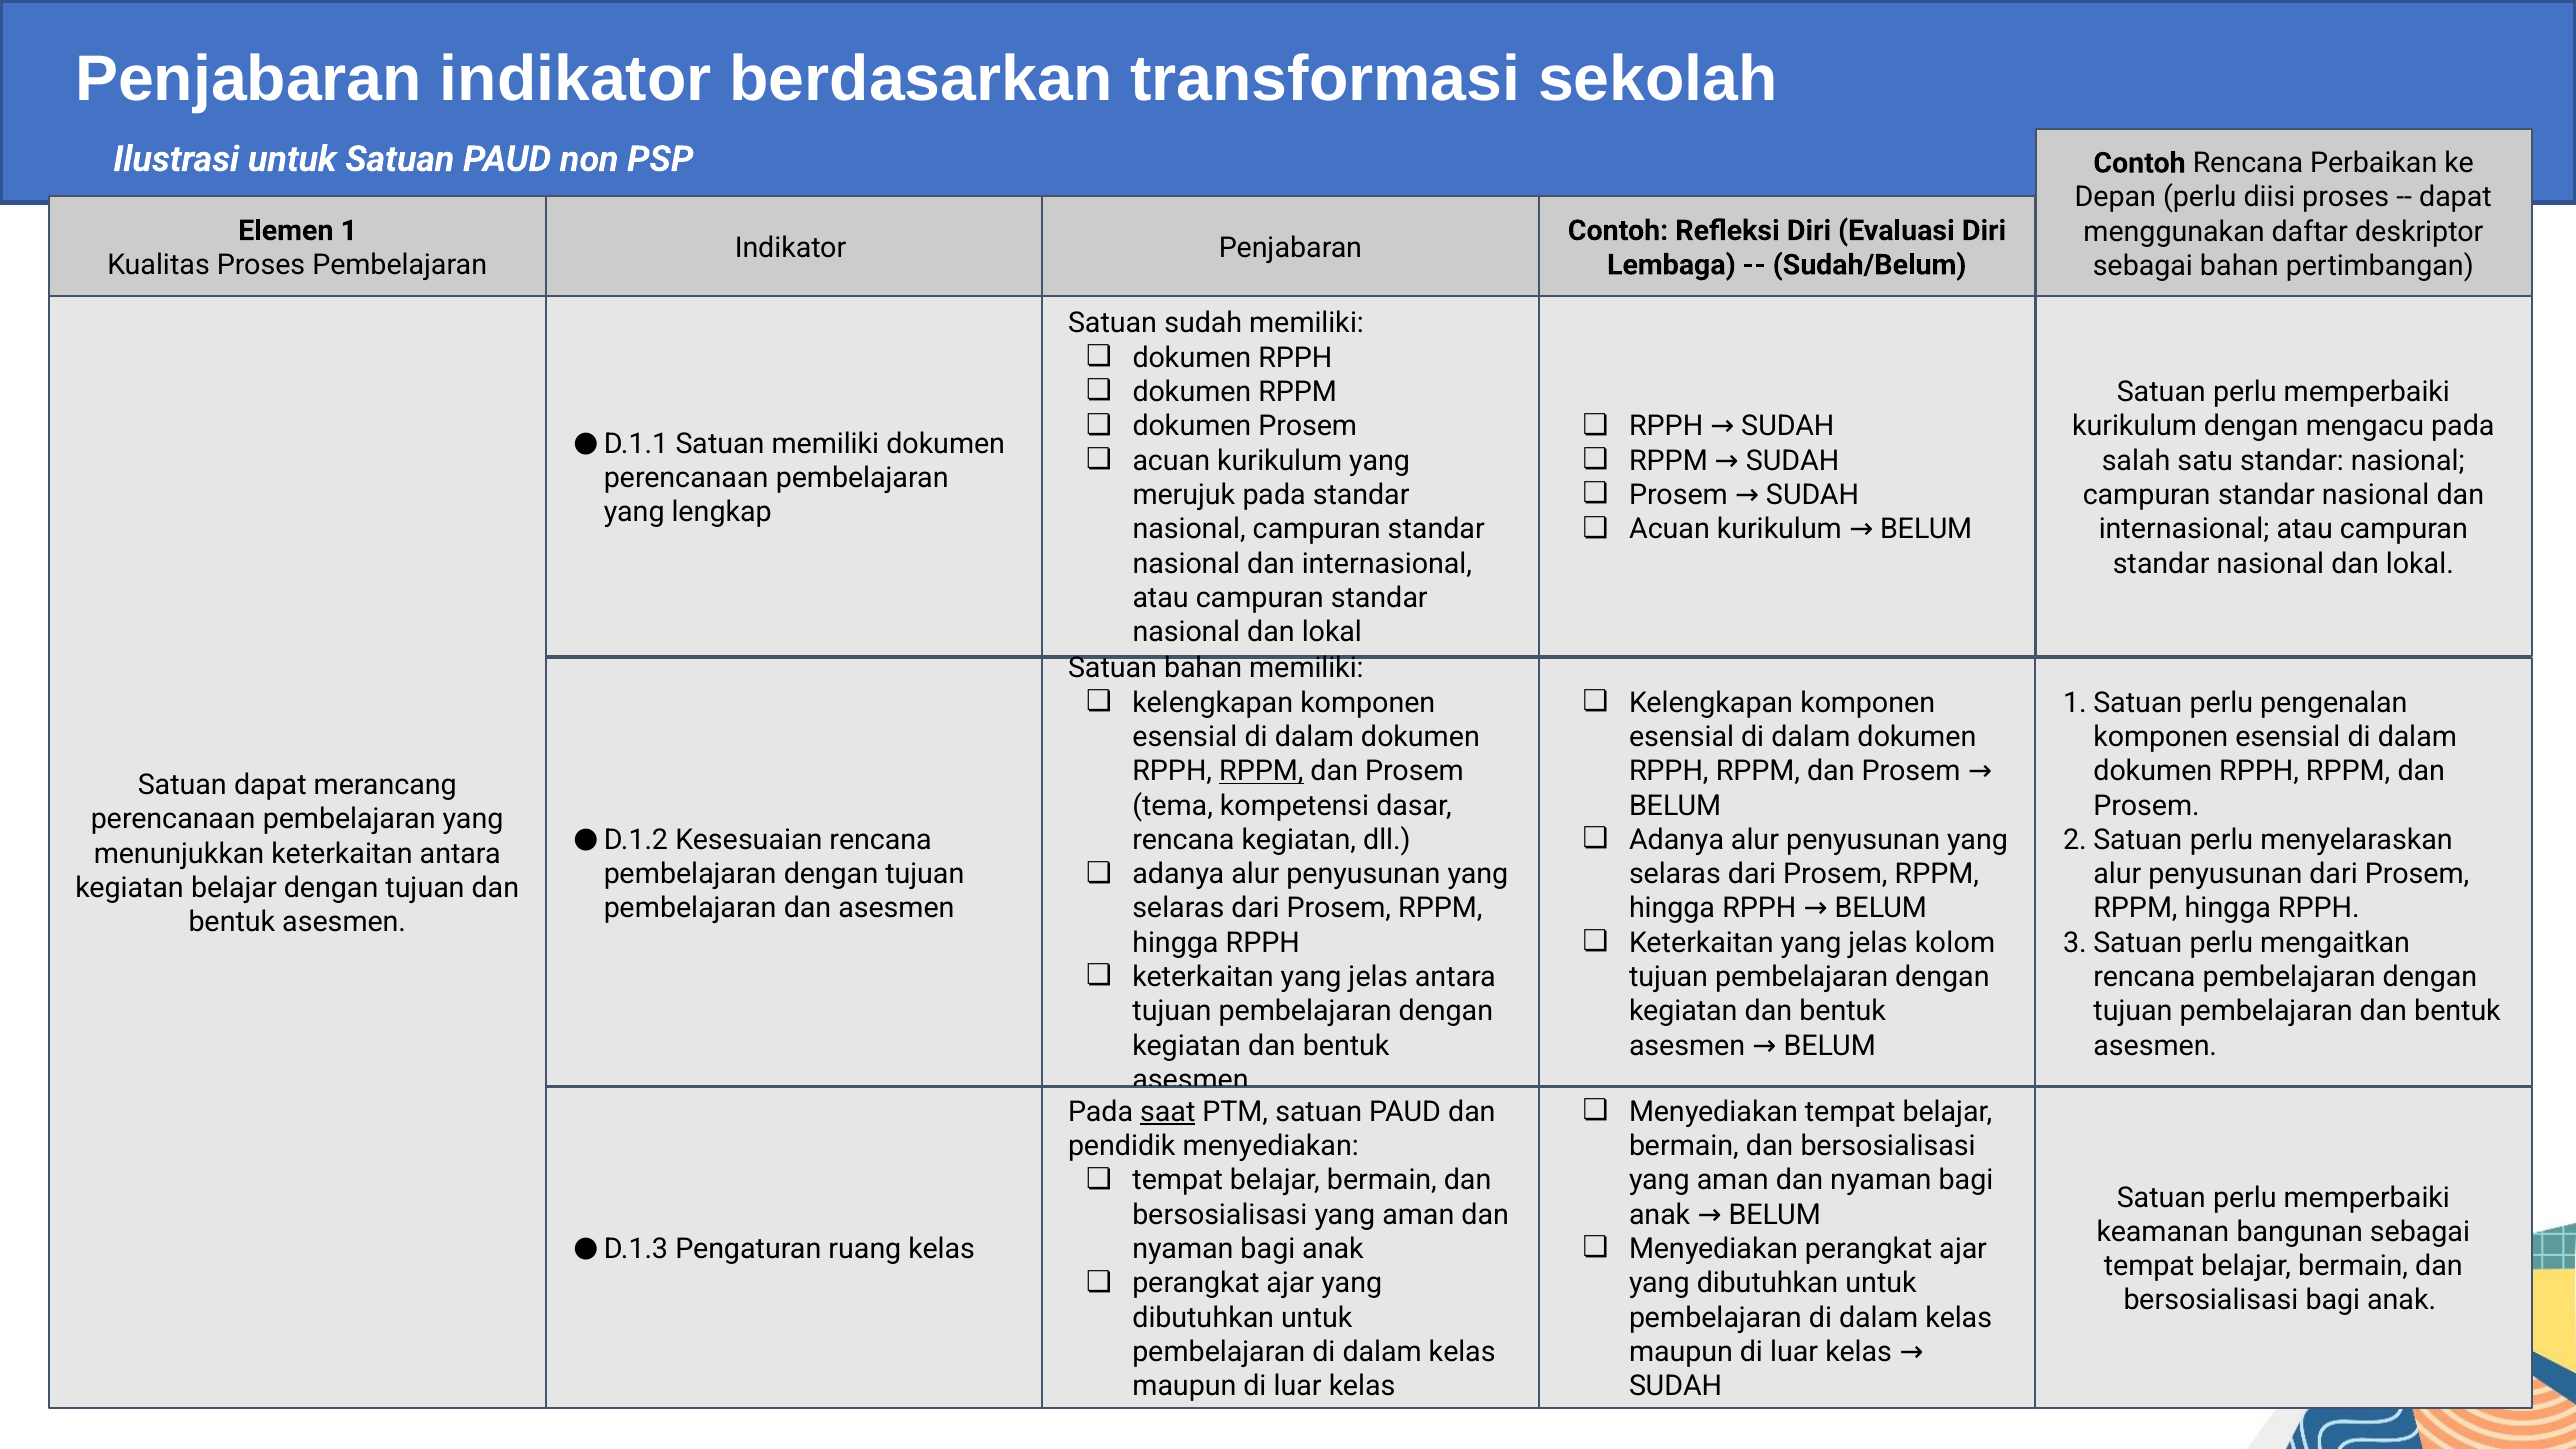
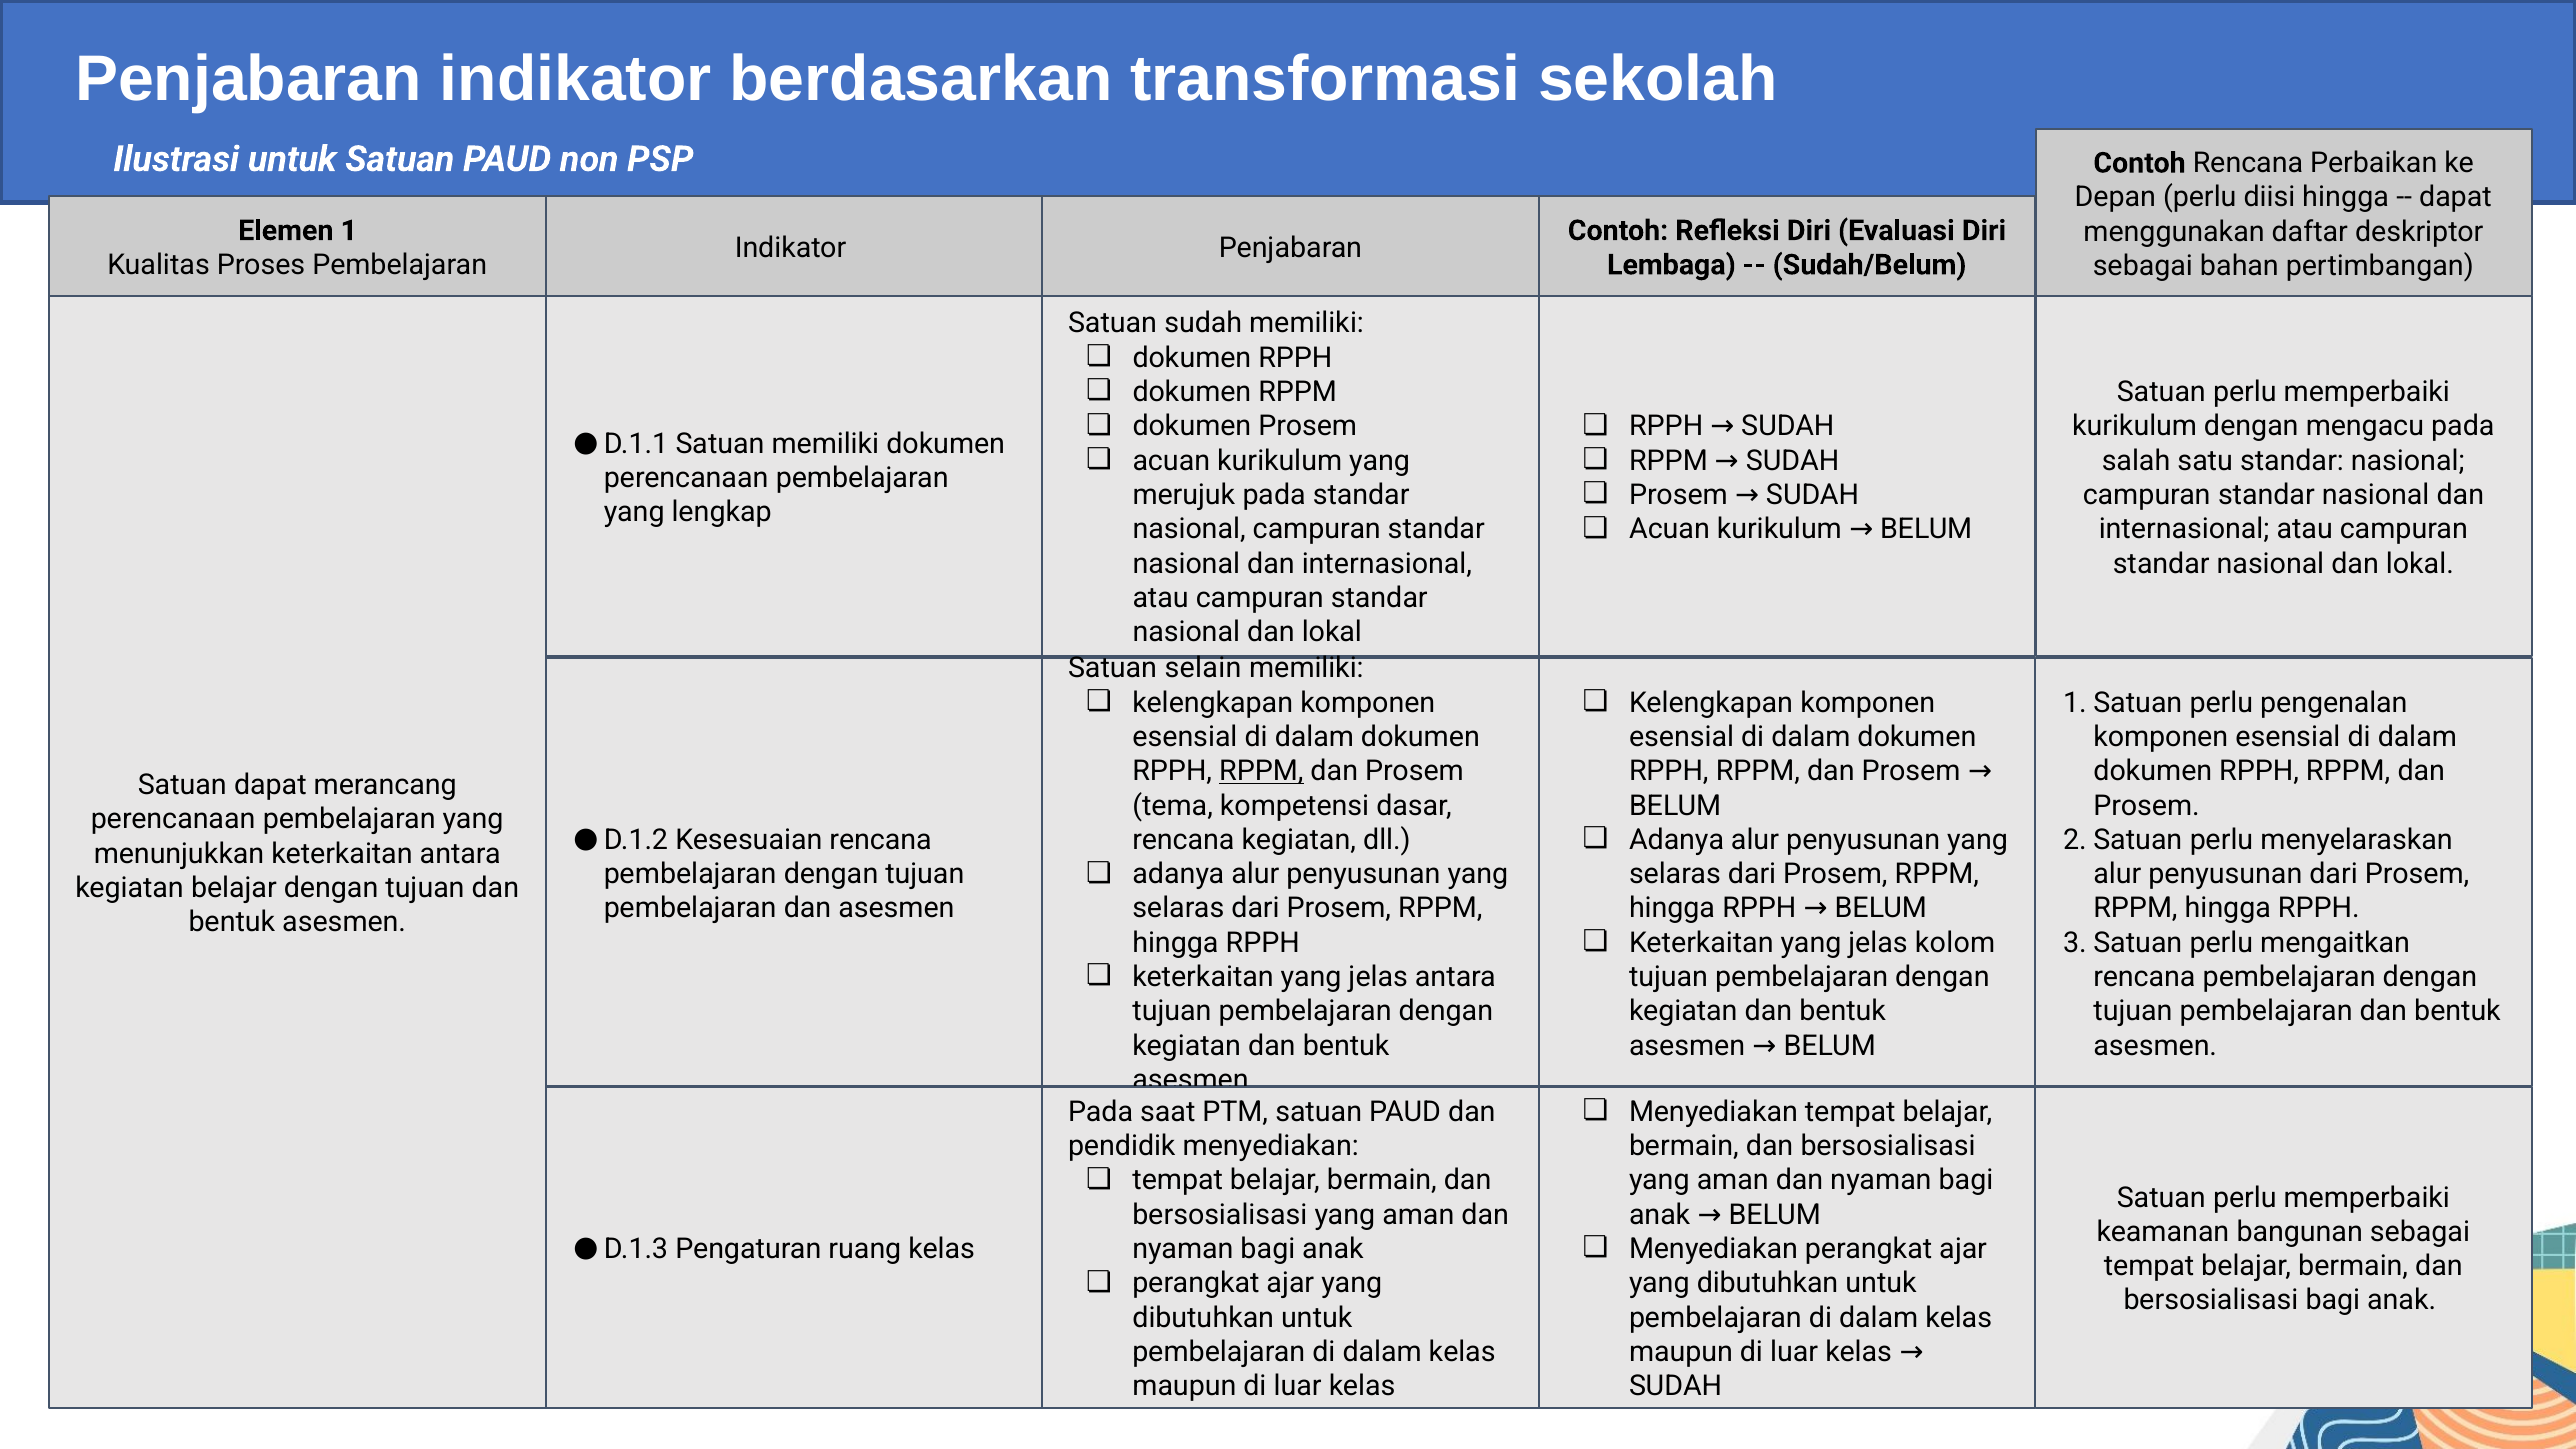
diisi proses: proses -> hingga (2346, 197)
Satuan bahan: bahan -> selain (1203, 668)
saat underline: present -> none (1168, 1112)
